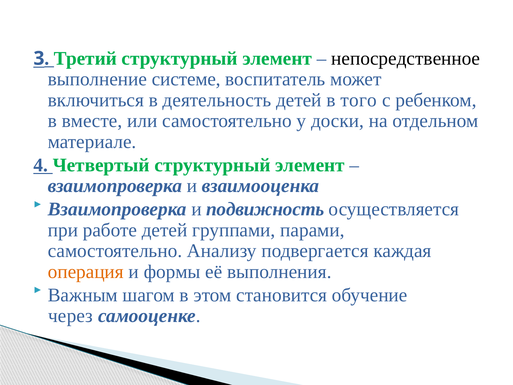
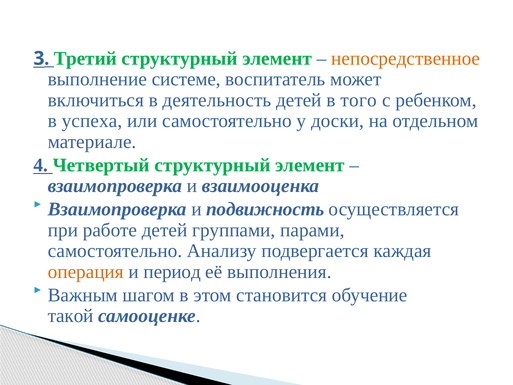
непосредственное colour: black -> orange (406, 58)
вместе: вместе -> успеха (92, 121)
формы: формы -> период (172, 271)
через: через -> такой (71, 316)
